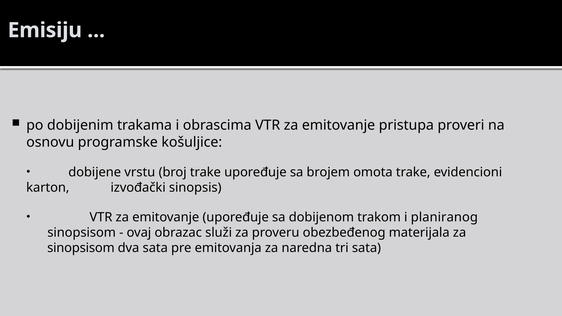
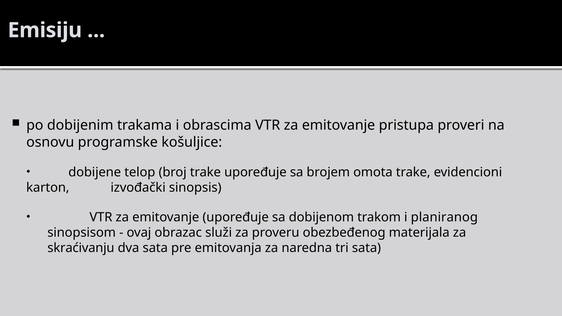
vrstu: vrstu -> telop (140, 172)
sinopsisom: sinopsisom -> skraćivanju (81, 248)
